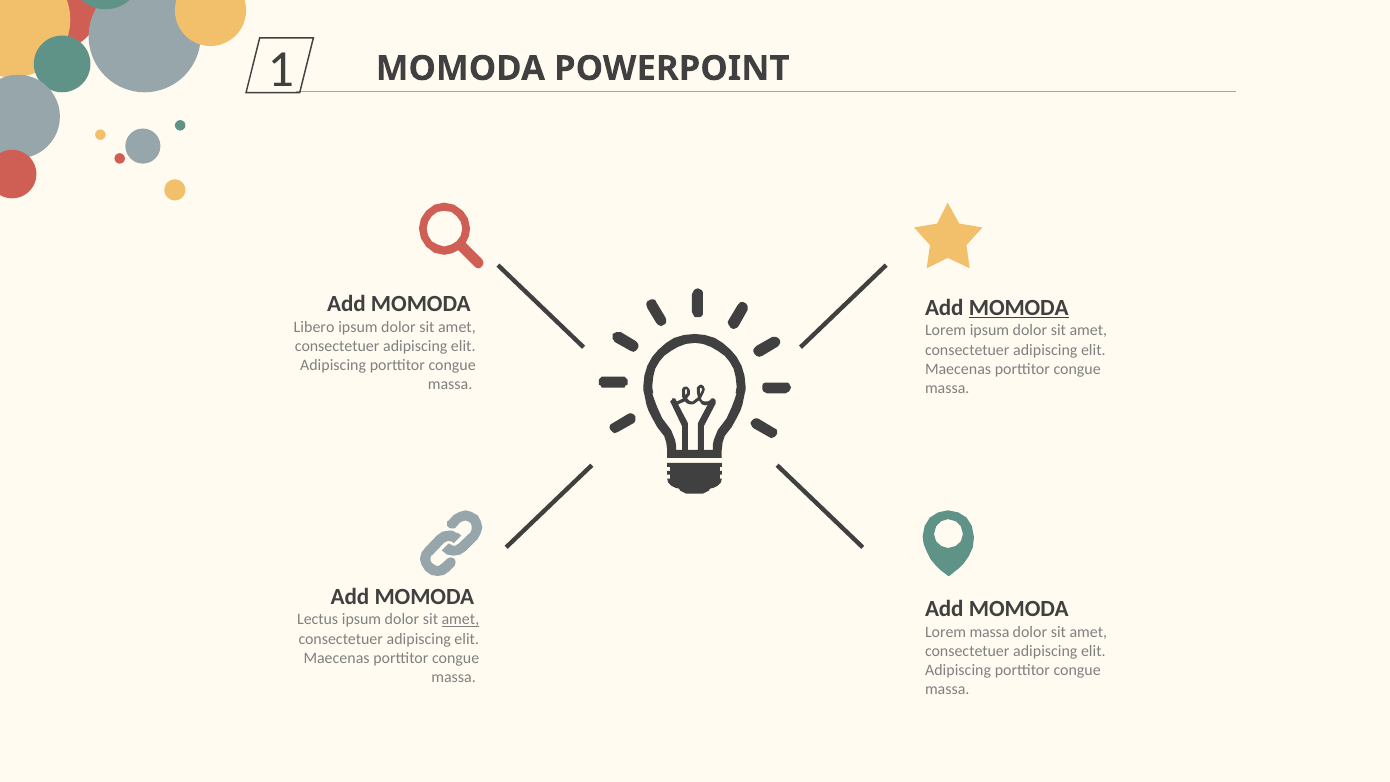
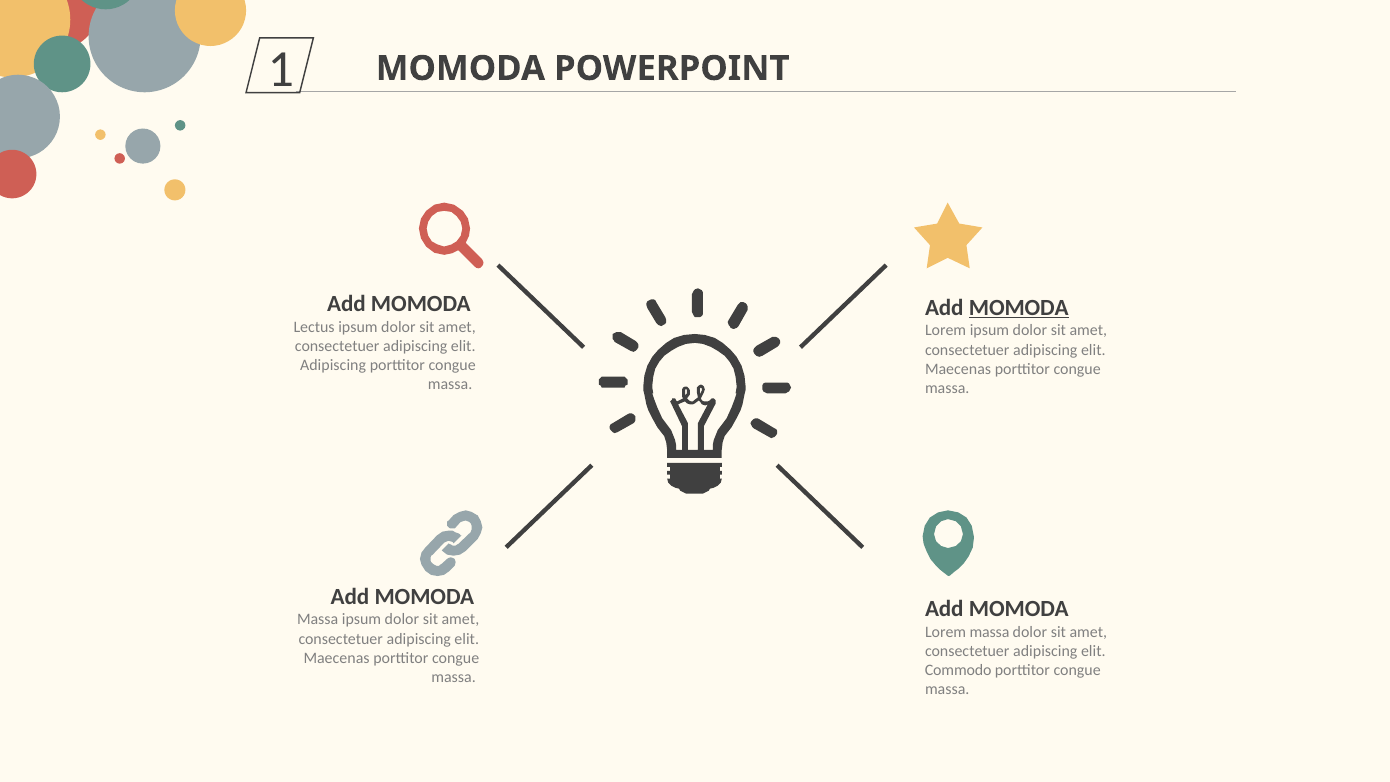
Libero: Libero -> Lectus (314, 327)
Lectus: Lectus -> Massa (318, 620)
amet underline: present -> none (460, 620)
Adipiscing: Adipiscing -> Commodo (958, 670)
